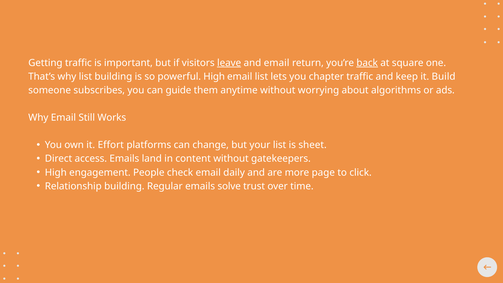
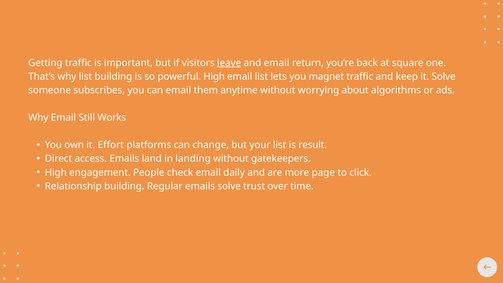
back underline: present -> none (367, 63)
chapter: chapter -> magnet (326, 77)
it Build: Build -> Solve (444, 77)
can guide: guide -> email (178, 90)
sheet: sheet -> result (313, 145)
content: content -> landing (193, 159)
